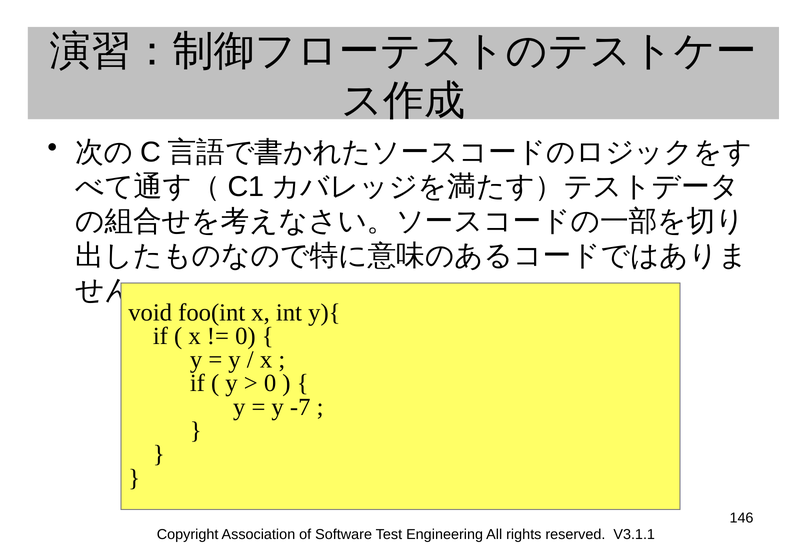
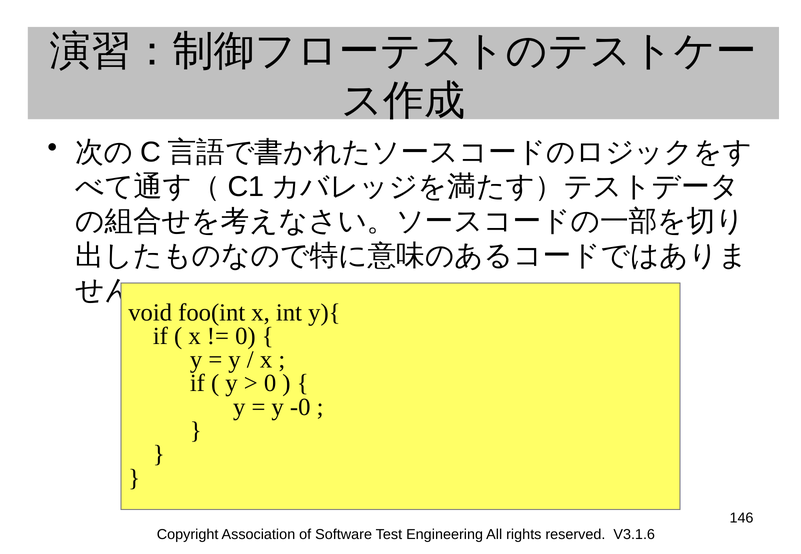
-7: -7 -> -0 (300, 407)
V3.1.1: V3.1.1 -> V3.1.6 (634, 535)
